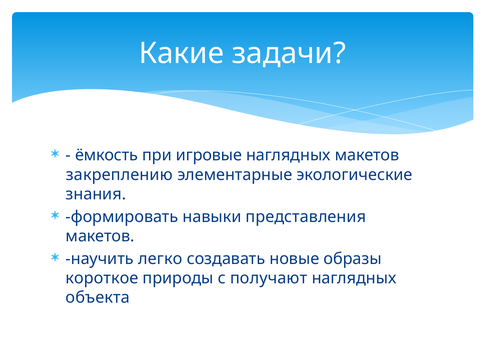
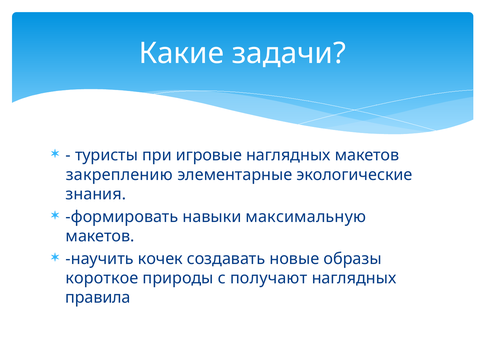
ёмкость: ёмкость -> туристы (106, 155)
представления: представления -> максимальную (306, 217)
легко: легко -> кочек (160, 259)
объекта: объекта -> правила (98, 297)
